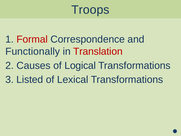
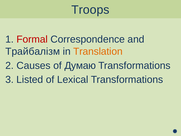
Functionally: Functionally -> Трайбалізм (33, 51)
Translation colour: red -> orange (98, 51)
Logical: Logical -> Думаю (80, 65)
